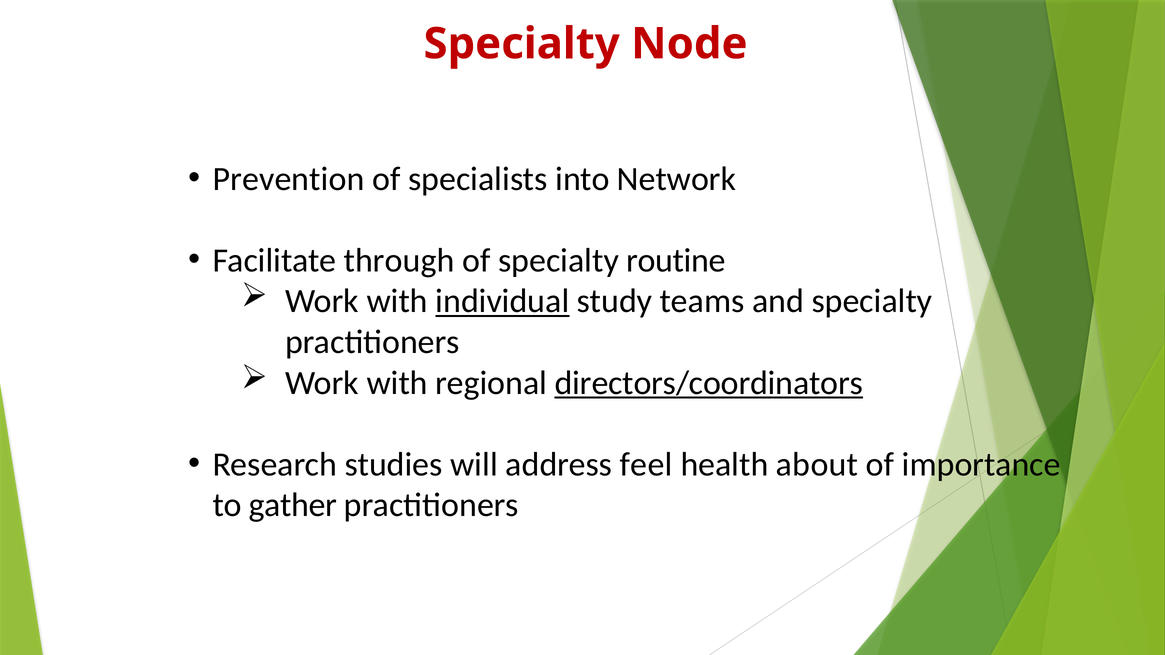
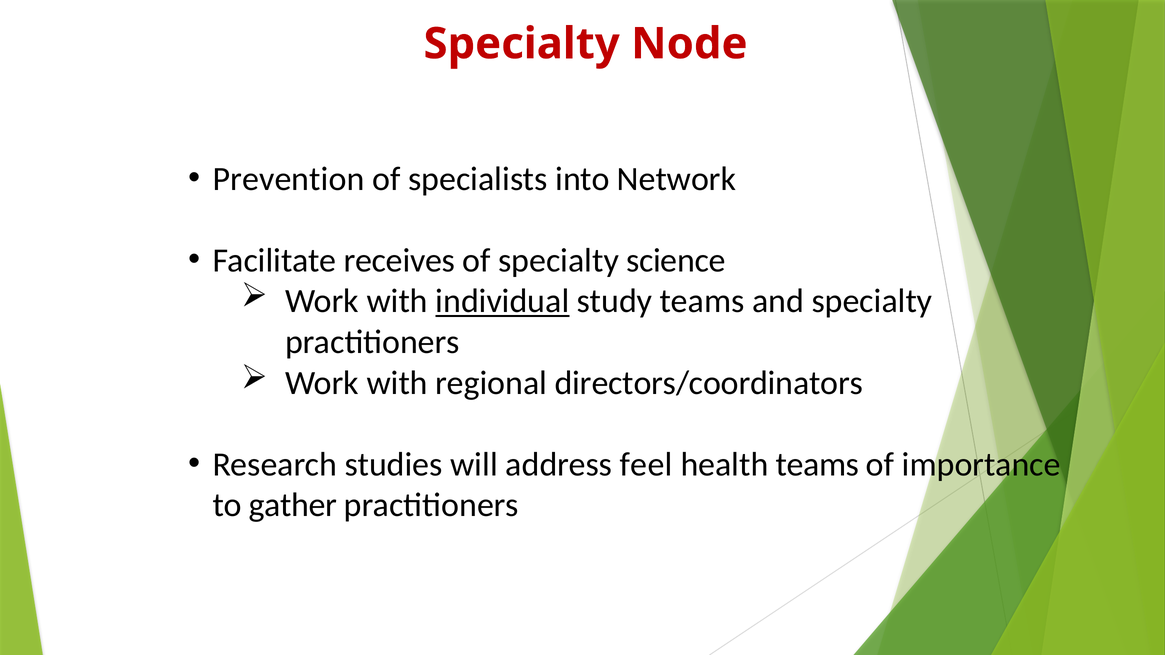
through: through -> receives (399, 261)
routine: routine -> science (676, 261)
directors/coordinators underline: present -> none (709, 383)
health about: about -> teams (817, 465)
